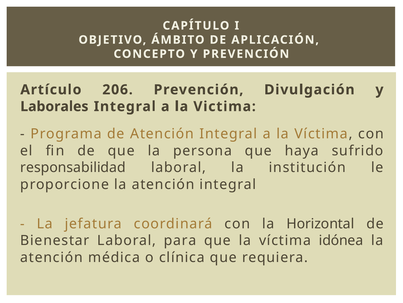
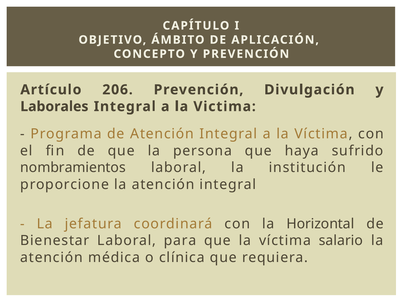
responsabilidad: responsabilidad -> nombramientos (73, 167)
idónea: idónea -> salario (341, 240)
